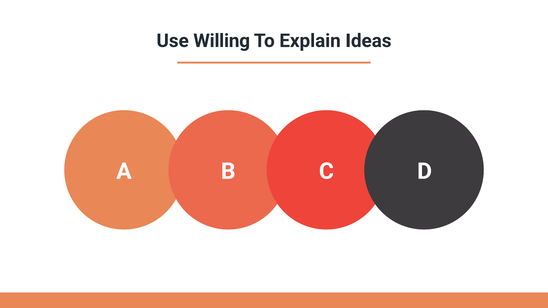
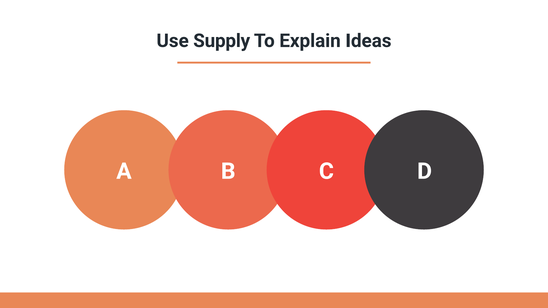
Willing: Willing -> Supply (222, 41)
